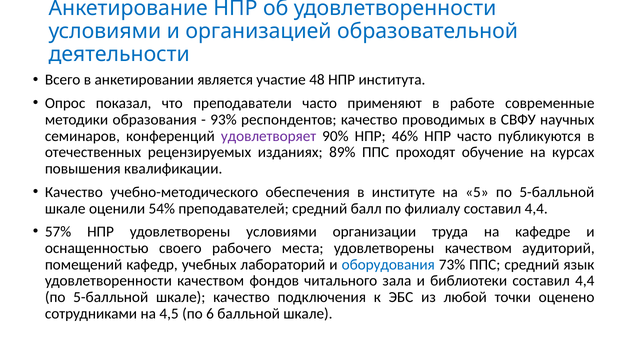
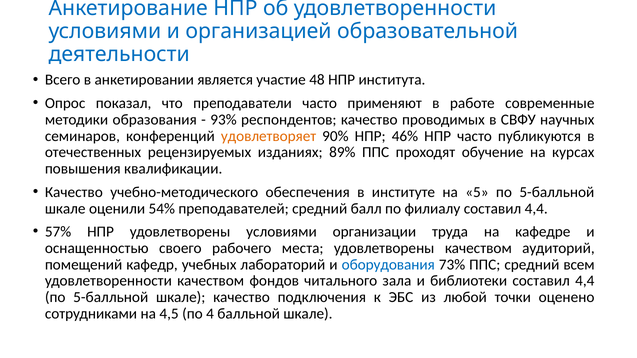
удовлетворяет colour: purple -> orange (269, 136)
язык: язык -> всем (579, 265)
6: 6 -> 4 (210, 314)
